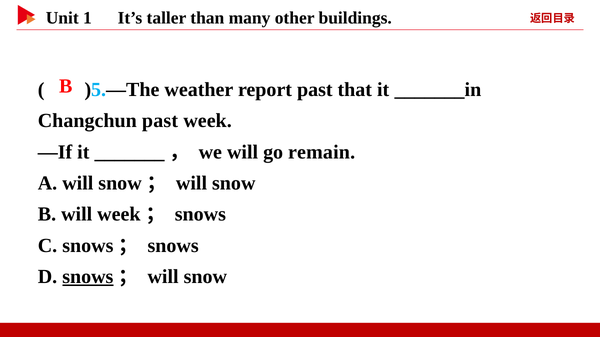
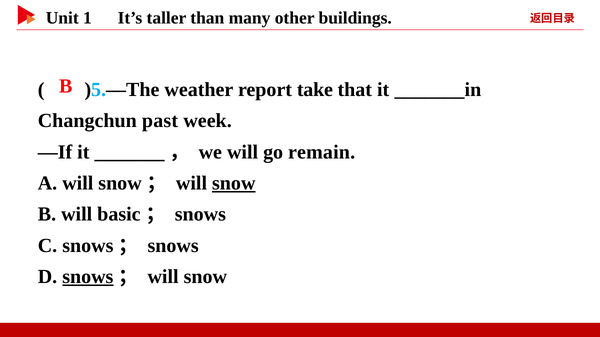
report past: past -> take (315, 90)
snow underline: none -> present (234, 183)
will week: week -> basic (119, 215)
